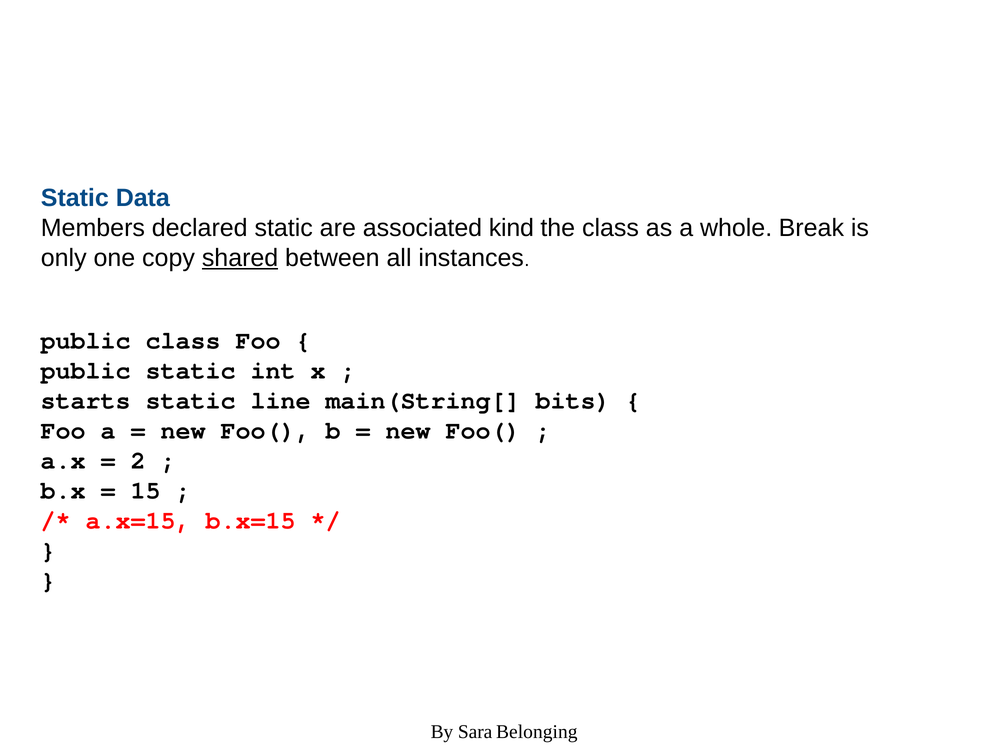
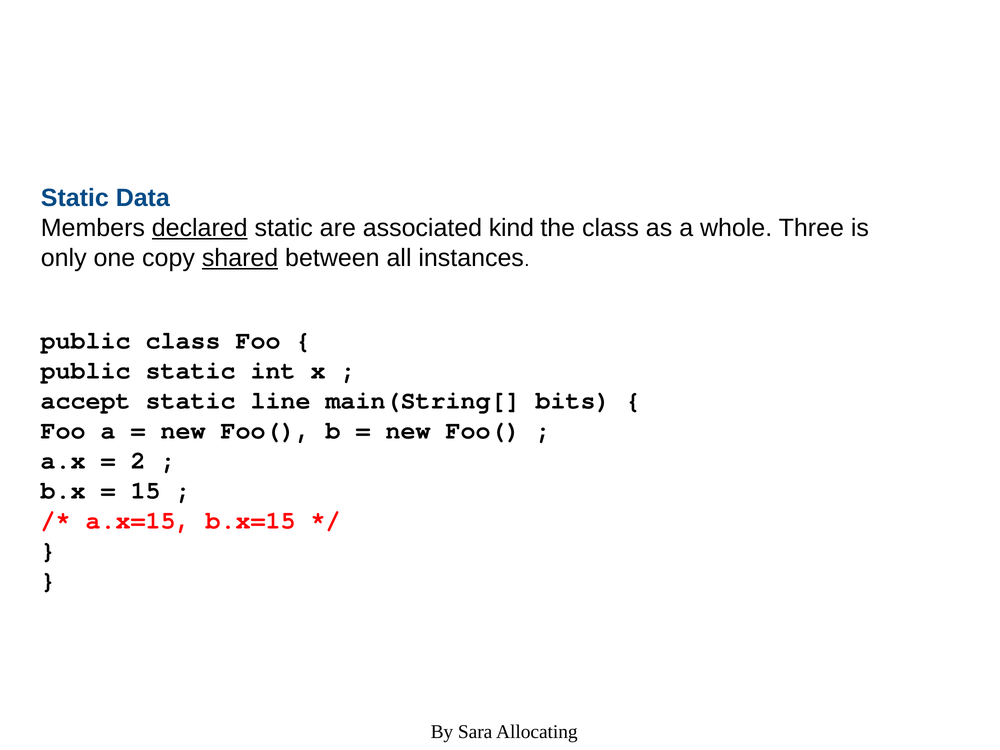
declared underline: none -> present (200, 228)
Break: Break -> Three (811, 228)
starts: starts -> accept (86, 401)
Belonging: Belonging -> Allocating (537, 732)
